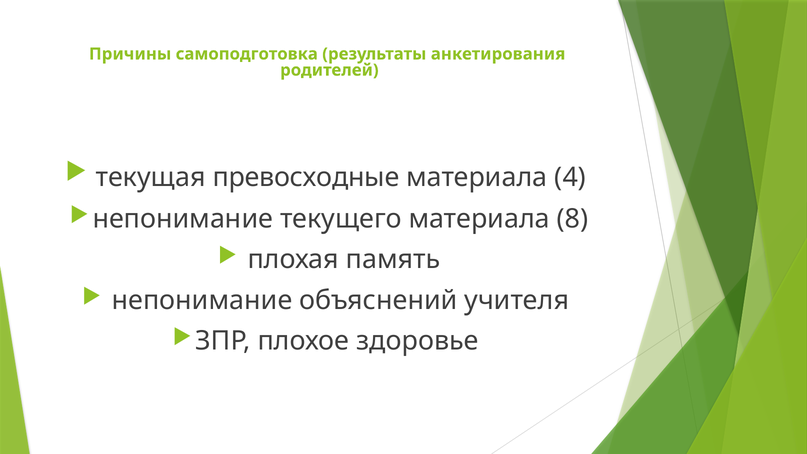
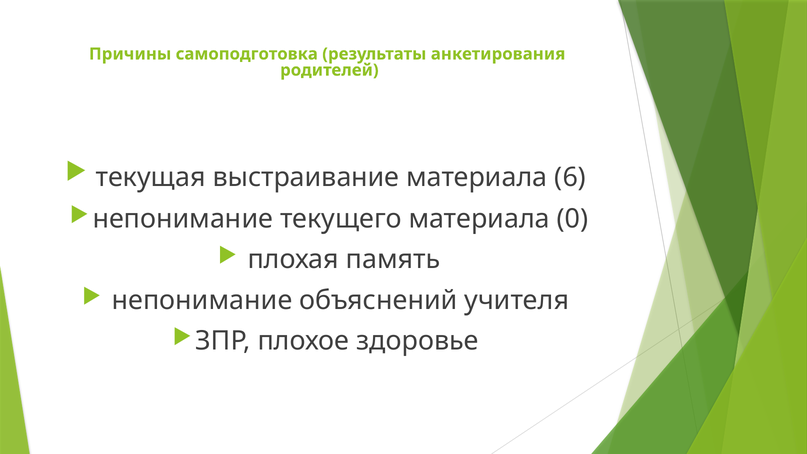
превосходные: превосходные -> выстраивание (306, 177)
4: 4 -> 6 (570, 177)
8: 8 -> 0 (573, 219)
